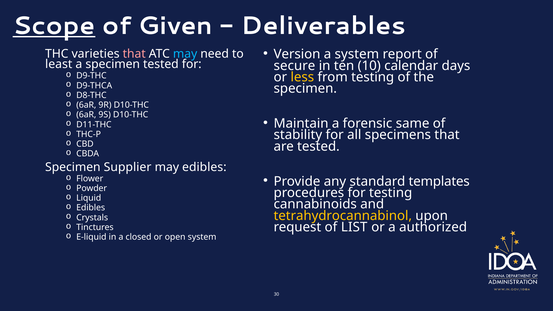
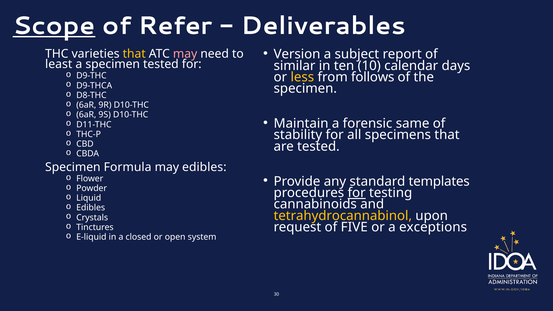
Given: Given -> Refer (175, 26)
a system: system -> subject (357, 54)
that colour: pink -> yellow (134, 54)
may colour: light blue -> pink (185, 54)
secure: secure -> similar (295, 66)
from testing: testing -> follows (373, 77)
Supplier: Supplier -> Formula (128, 167)
for underline: none -> present (357, 193)
LIST: LIST -> FIVE (354, 227)
authorized: authorized -> exceptions (433, 227)
